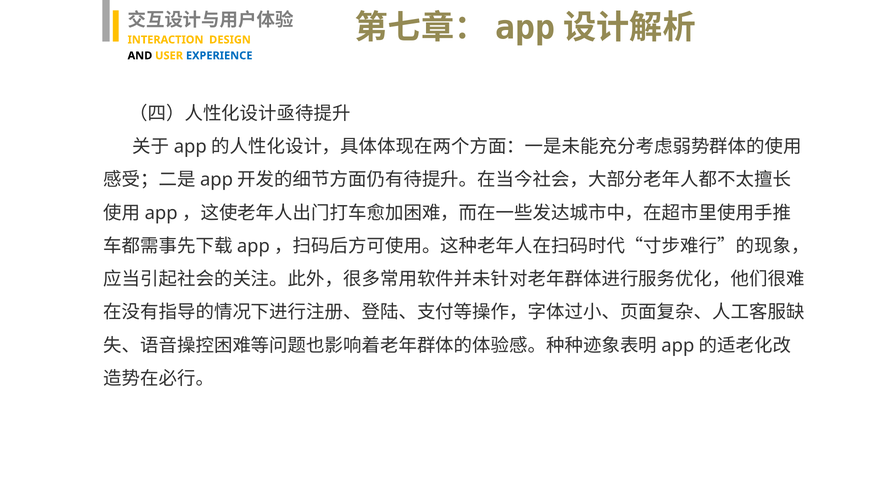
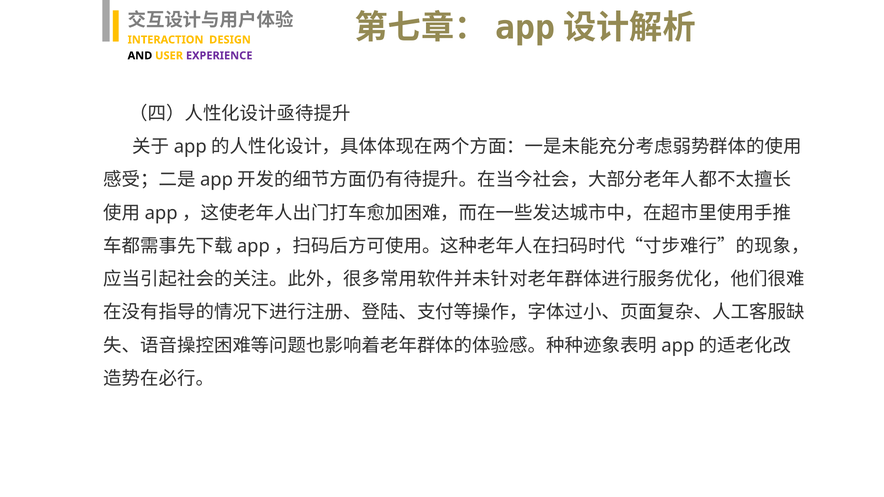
EXPERIENCE colour: blue -> purple (219, 56)
